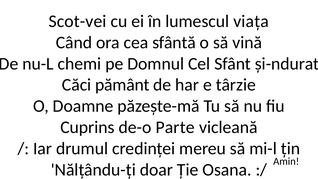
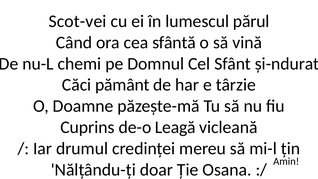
viața: viața -> părul (251, 21)
Parte: Parte -> Leagă (175, 127)
